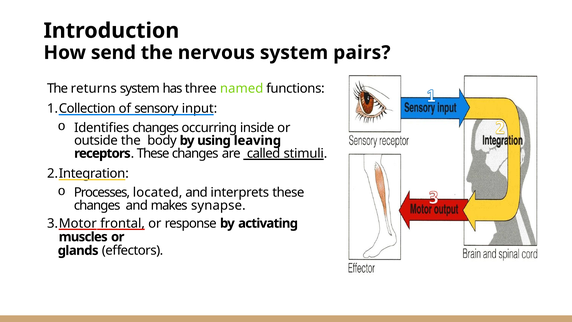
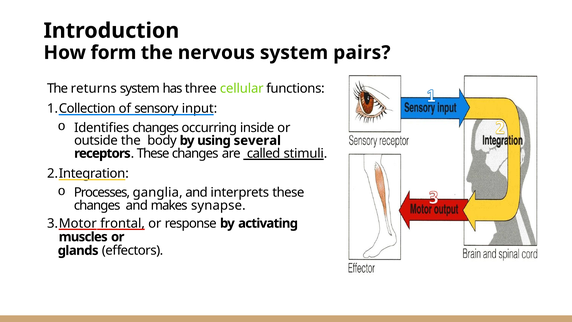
send: send -> form (113, 53)
named: named -> cellular (242, 88)
leaving: leaving -> several (257, 140)
located: located -> ganglia (158, 192)
